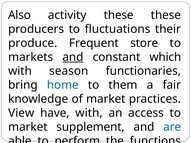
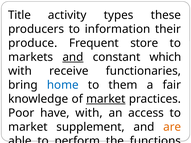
Also: Also -> Title (19, 15)
activity these: these -> types (119, 15)
fluctuations: fluctuations -> information (118, 29)
season: season -> receive (69, 71)
market underline: none -> present (106, 99)
View: View -> Poor (21, 113)
are colour: blue -> orange (172, 127)
